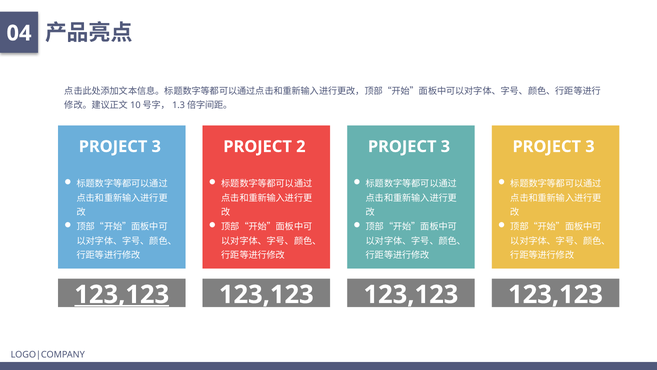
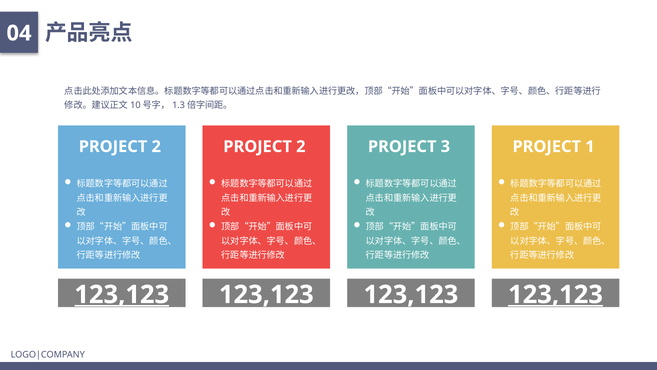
3: 3 -> 2 (156, 146)
3: 3 -> 1 (590, 146)
123,123 underline: none -> present (555, 294)
